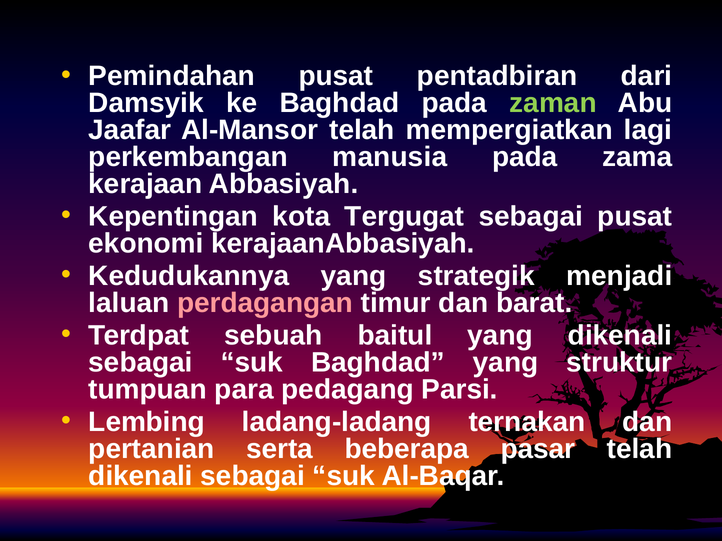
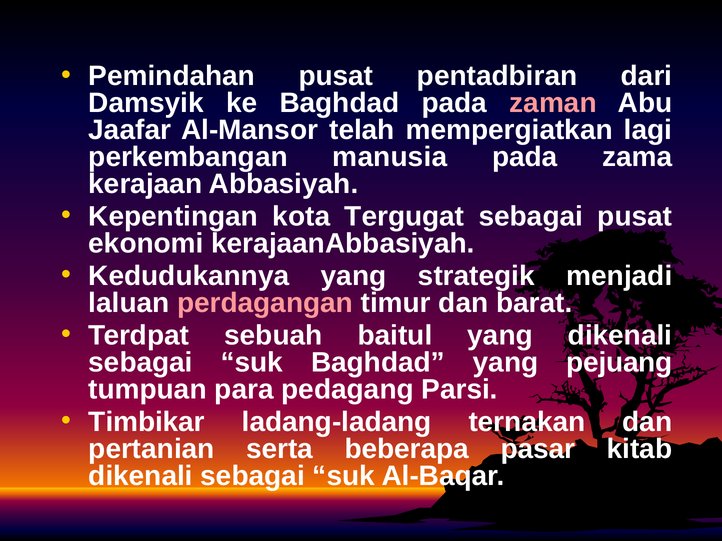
zaman colour: light green -> pink (553, 103)
struktur: struktur -> pejuang (619, 363)
Lembing: Lembing -> Timbikar (147, 422)
pasar telah: telah -> kitab (640, 449)
